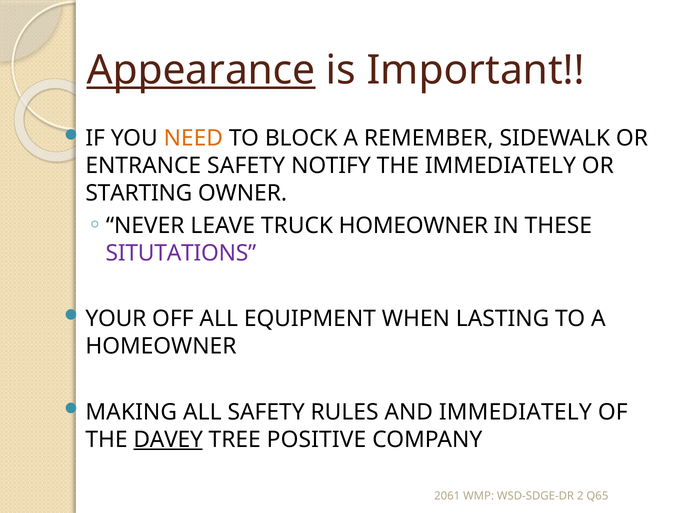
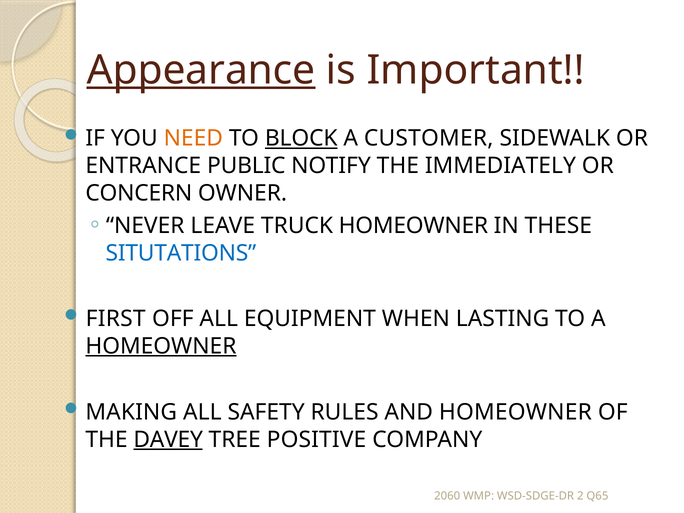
BLOCK underline: none -> present (301, 138)
REMEMBER: REMEMBER -> CUSTOMER (429, 138)
ENTRANCE SAFETY: SAFETY -> PUBLIC (246, 166)
STARTING: STARTING -> CONCERN (139, 193)
SITUTATIONS colour: purple -> blue (181, 253)
YOUR: YOUR -> FIRST (116, 319)
HOMEOWNER underline: none -> present (161, 346)
AND IMMEDIATELY: IMMEDIATELY -> HOMEOWNER (515, 412)
2061: 2061 -> 2060 (447, 496)
